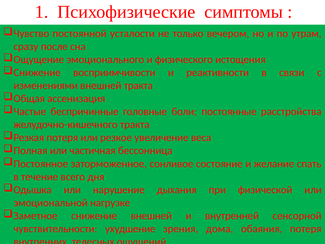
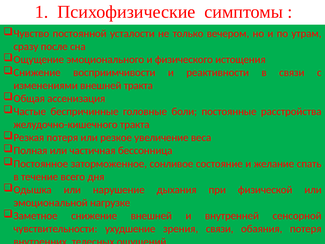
зрения дома: дома -> связи (220, 229)
